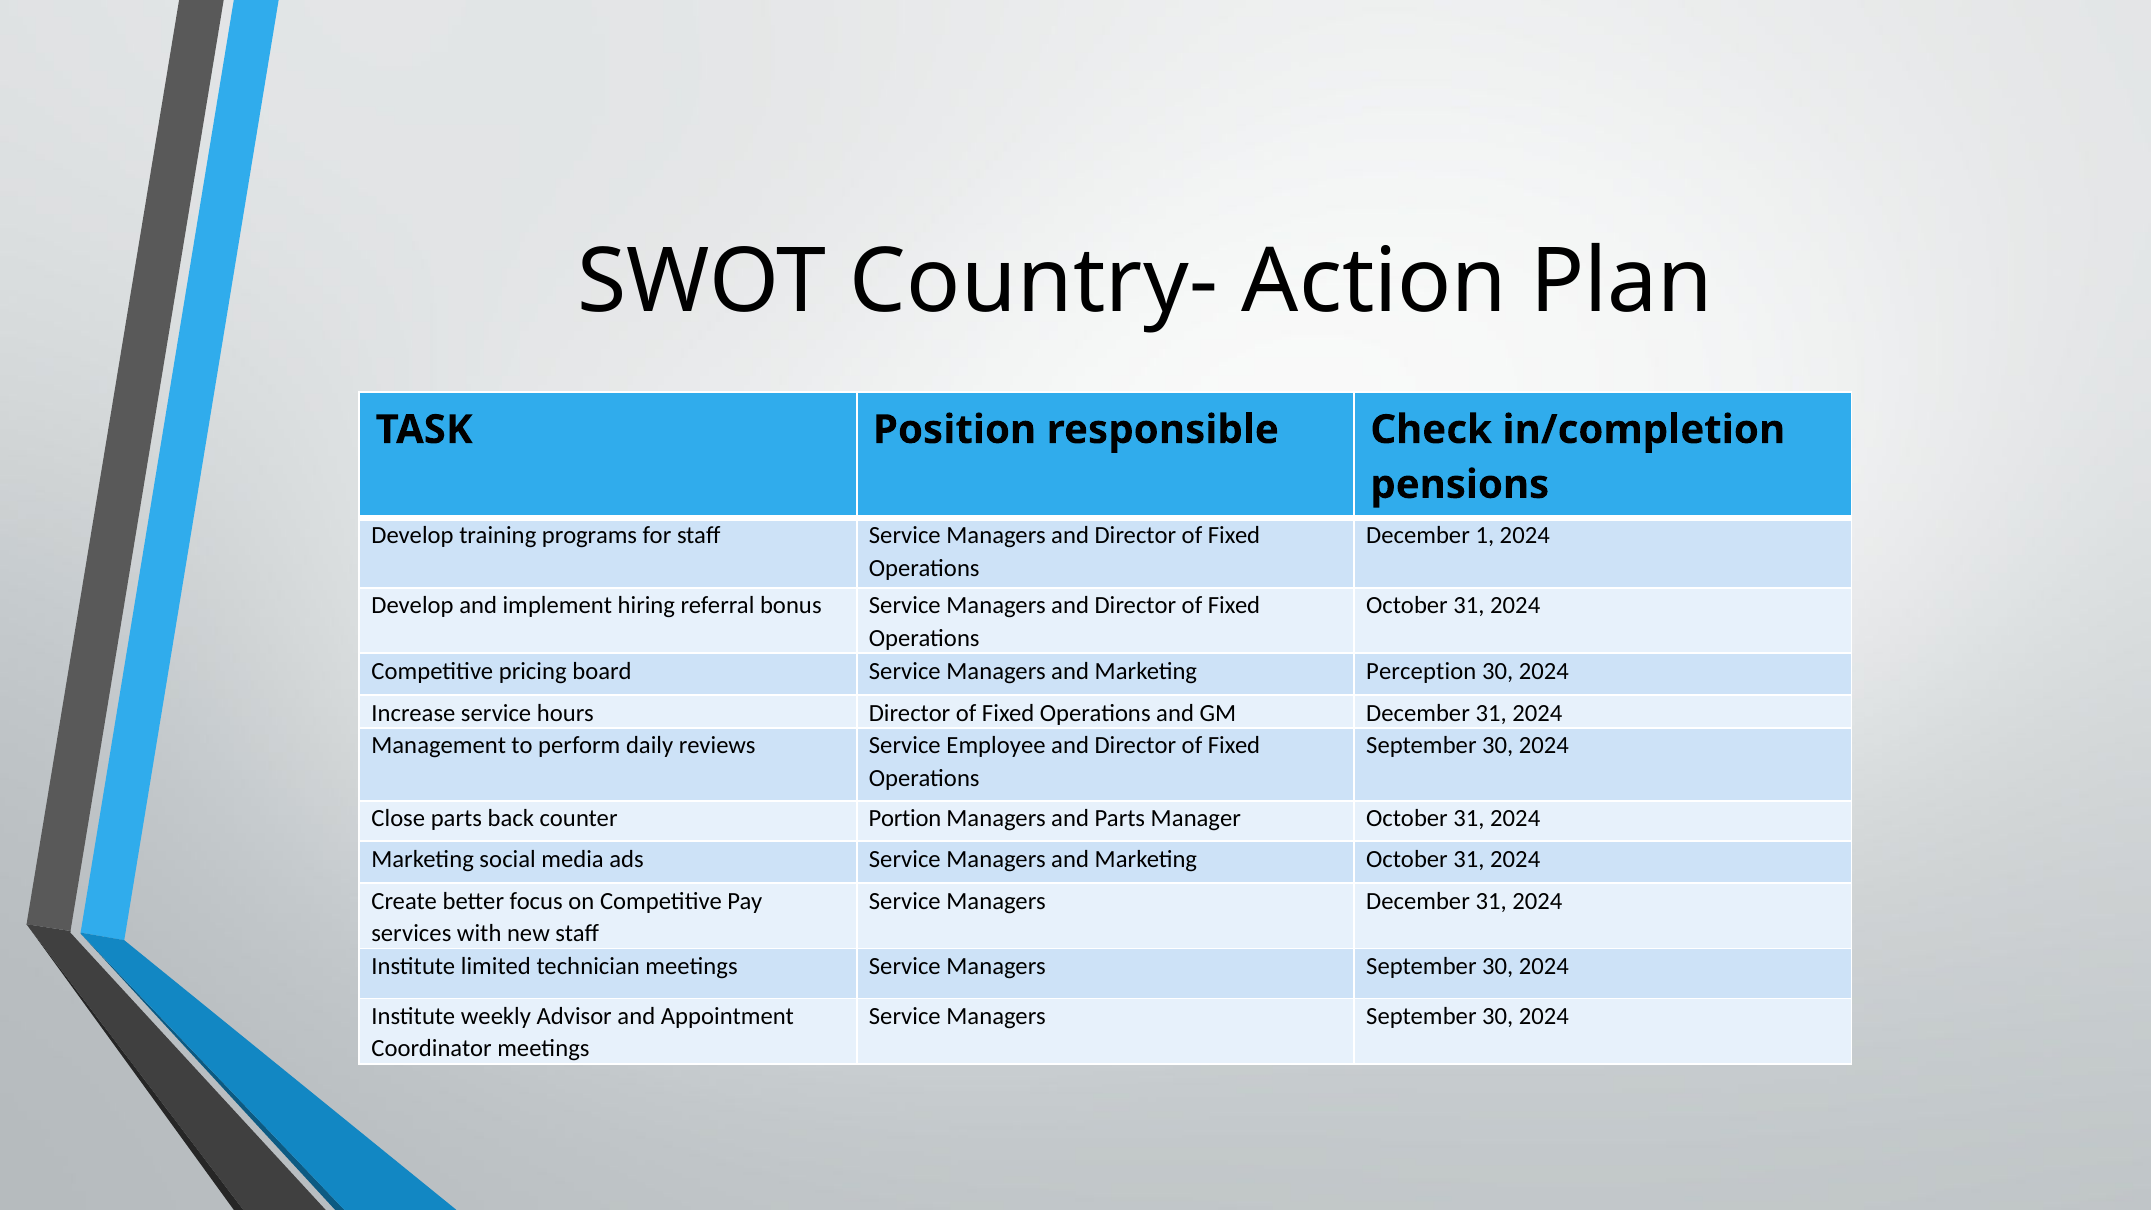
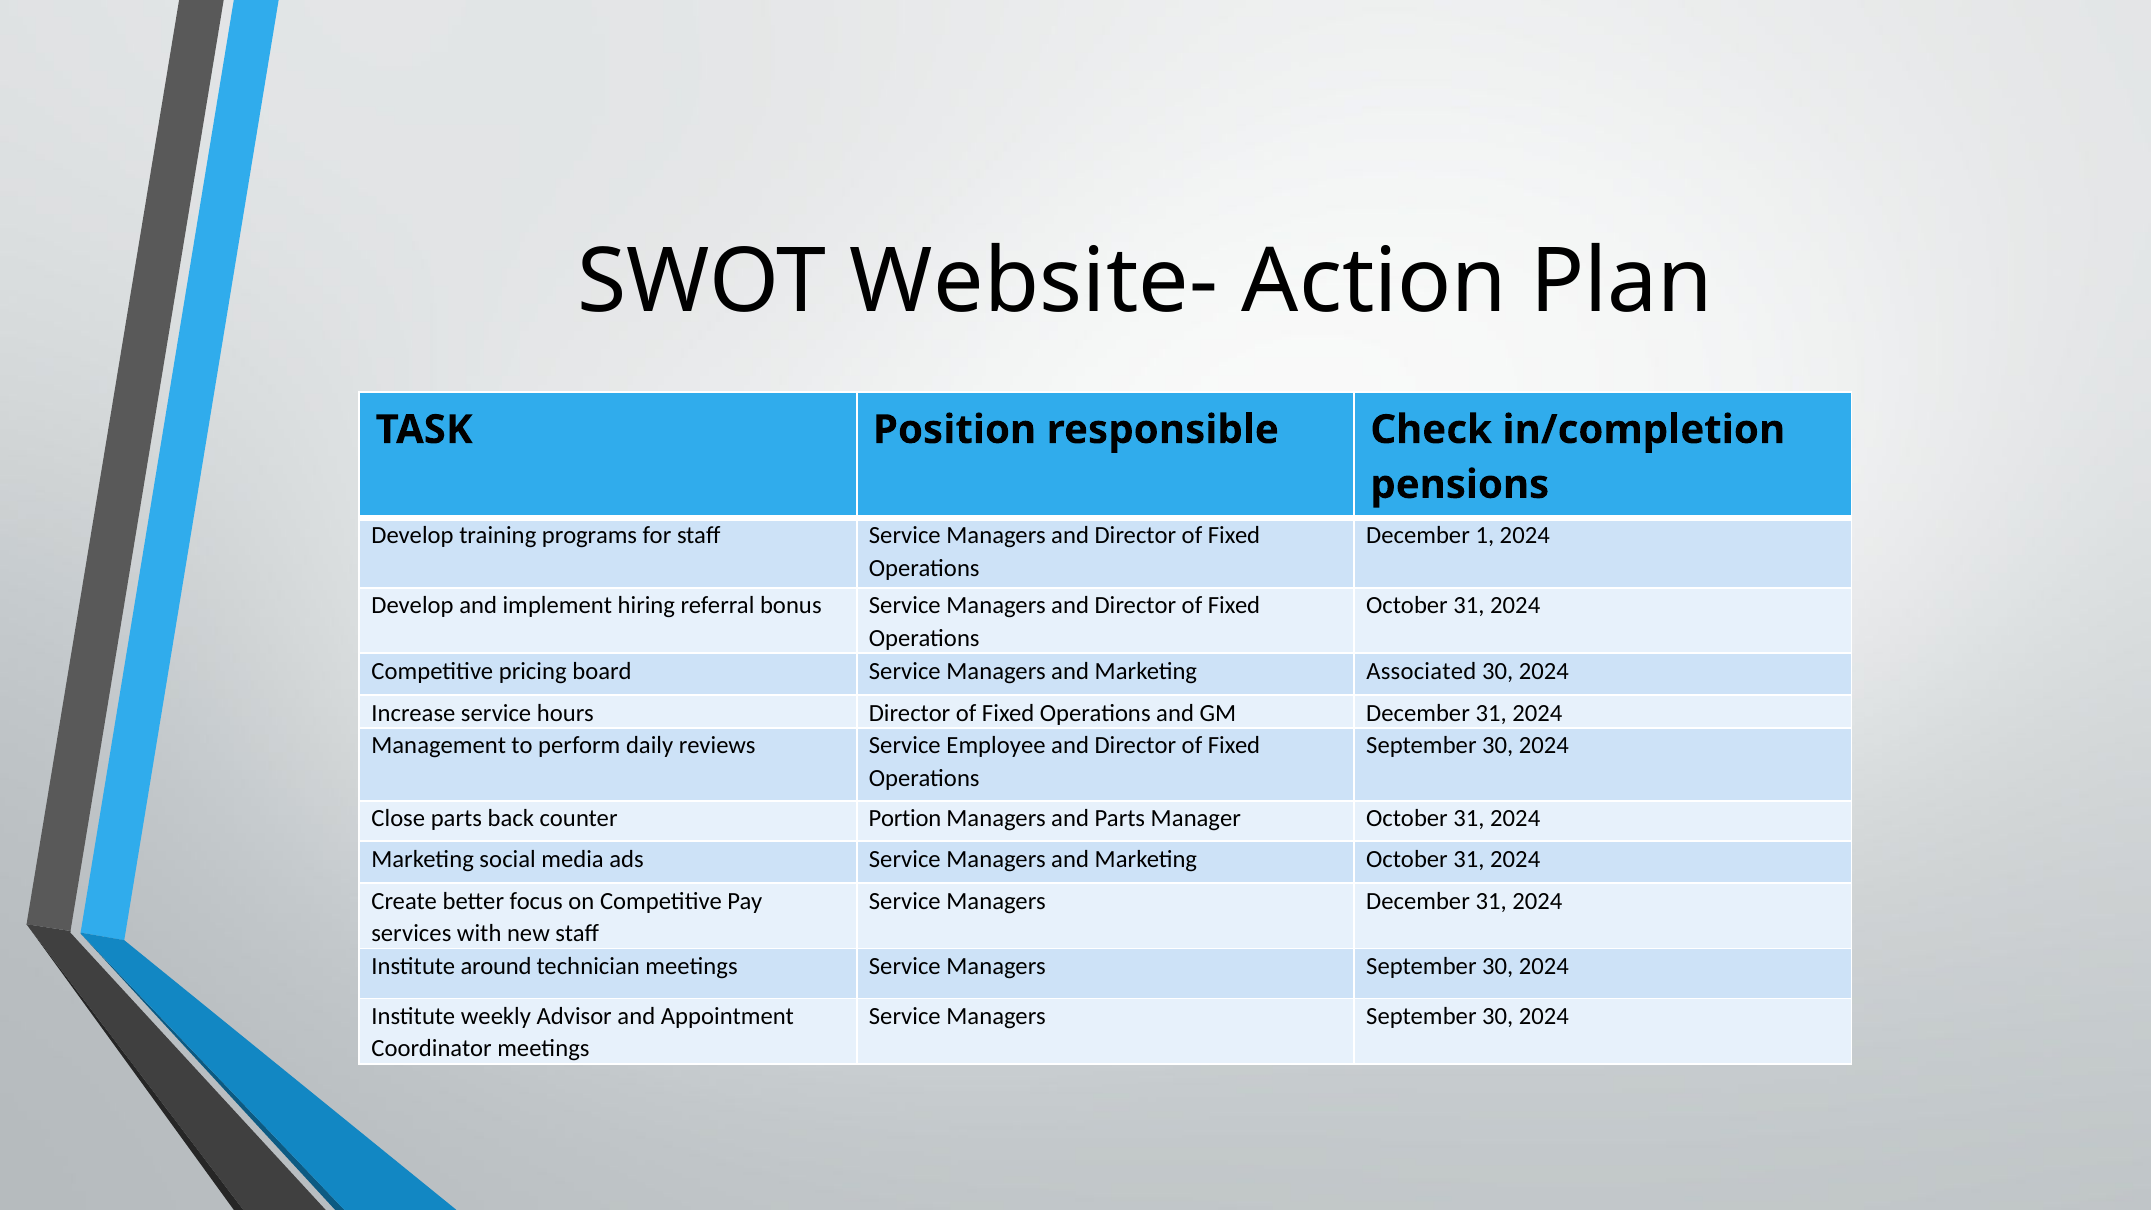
Country-: Country- -> Website- (1034, 282)
Perception: Perception -> Associated (1421, 671)
limited: limited -> around (496, 966)
